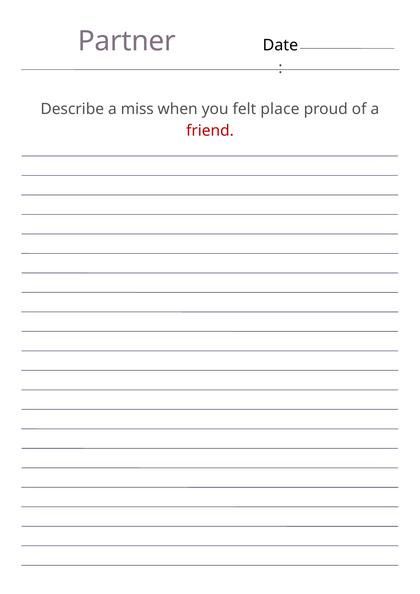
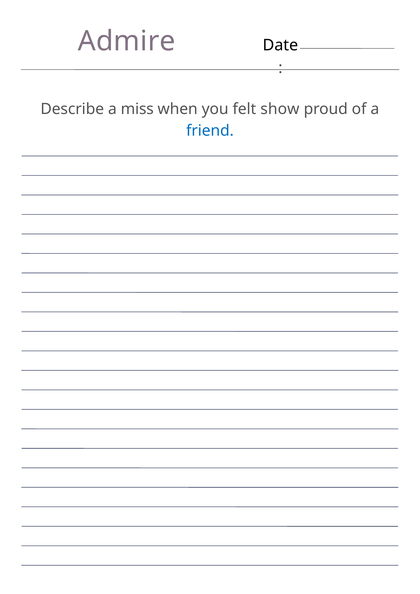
Partner: Partner -> Admire (127, 41)
place: place -> show (280, 109)
friend colour: red -> blue (210, 131)
